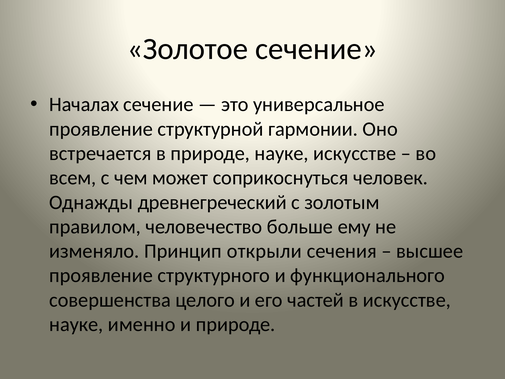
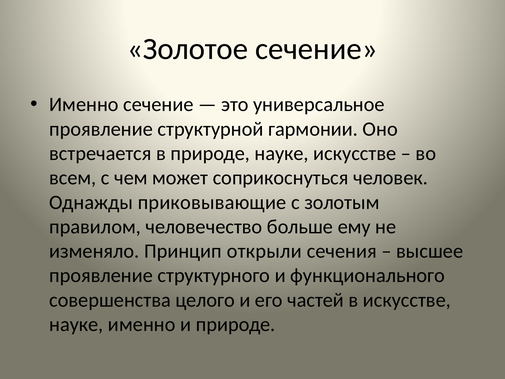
Началах: Началах -> Именно (84, 105)
древнегреческий: древнегреческий -> приковывающие (212, 202)
